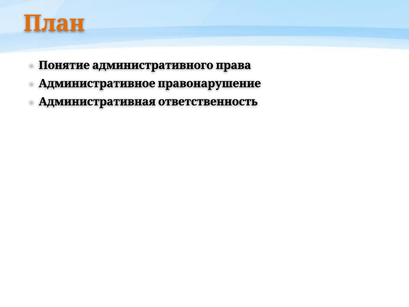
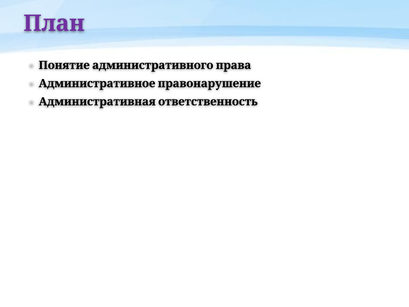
План colour: orange -> purple (54, 23)
